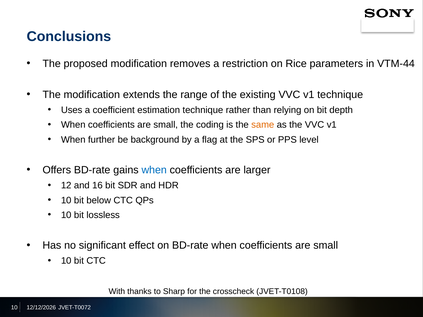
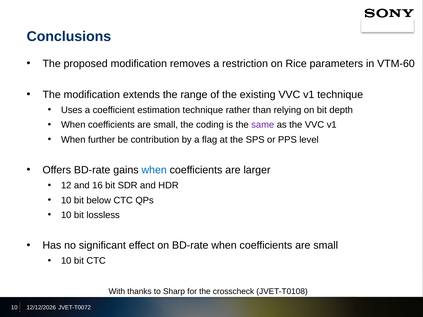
VTM-44: VTM-44 -> VTM-60 (396, 64)
same colour: orange -> purple (263, 125)
background: background -> contribution (155, 140)
